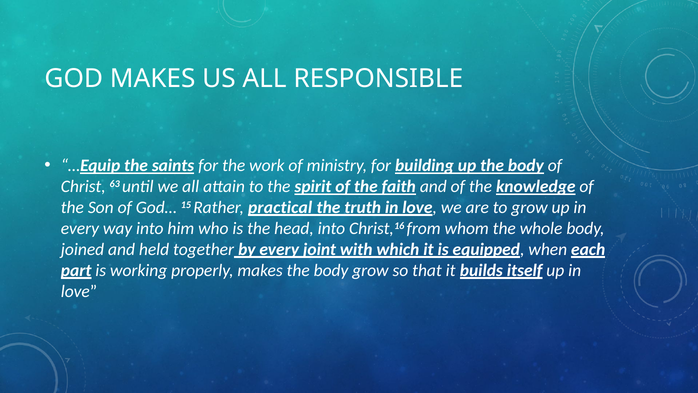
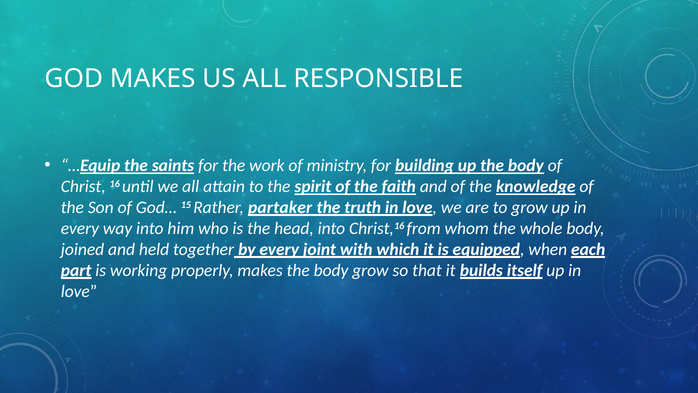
63: 63 -> 16 (115, 184)
practical: practical -> partaker (280, 207)
